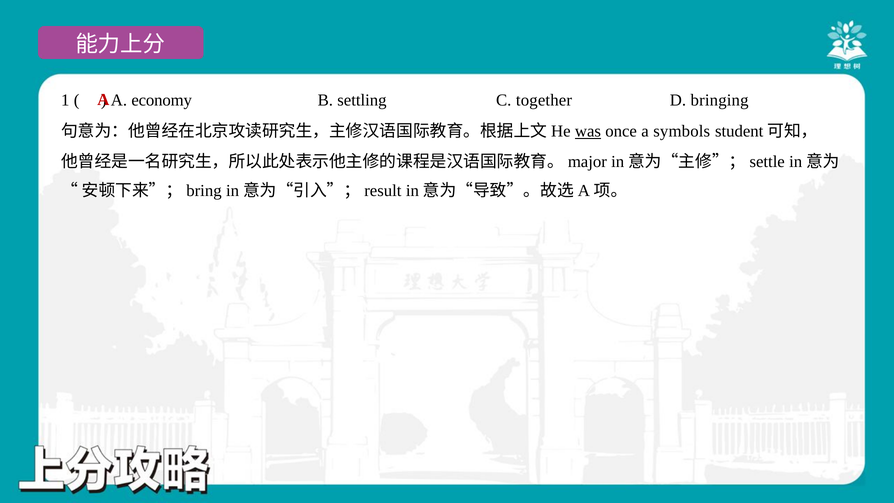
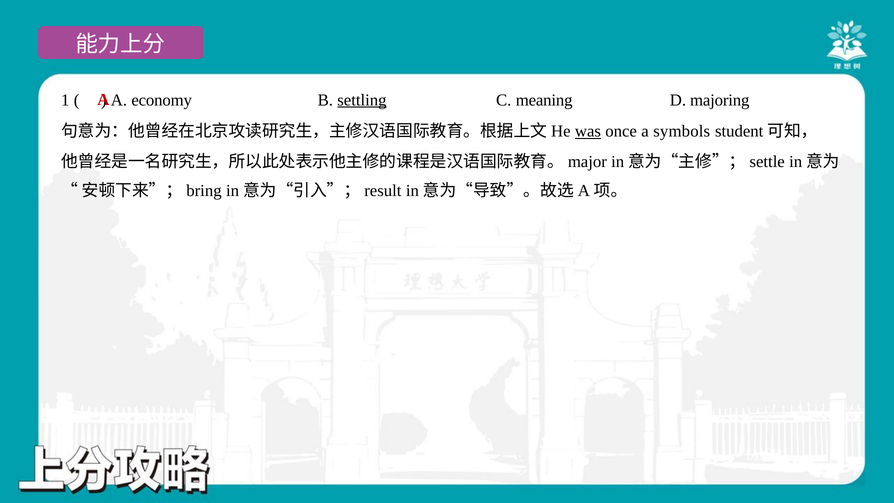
settling underline: none -> present (362, 100)
together: together -> meaning (544, 100)
bringing: bringing -> majoring (720, 100)
